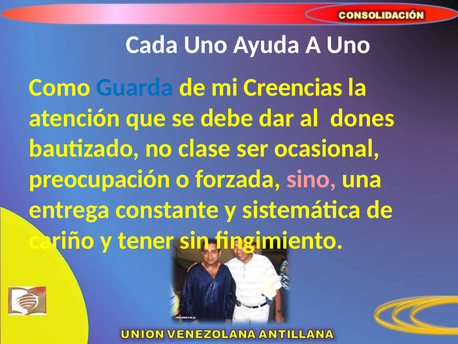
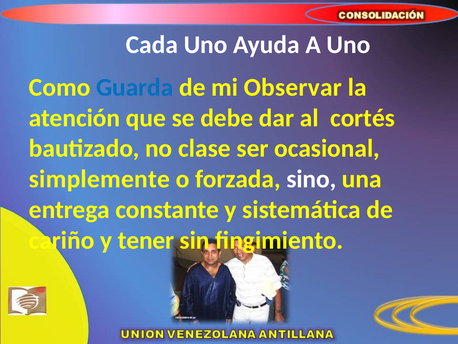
Creencias: Creencias -> Observar (293, 87)
dones: dones -> cortés (363, 118)
preocupación: preocupación -> simplemente (99, 179)
sino colour: pink -> white (311, 179)
